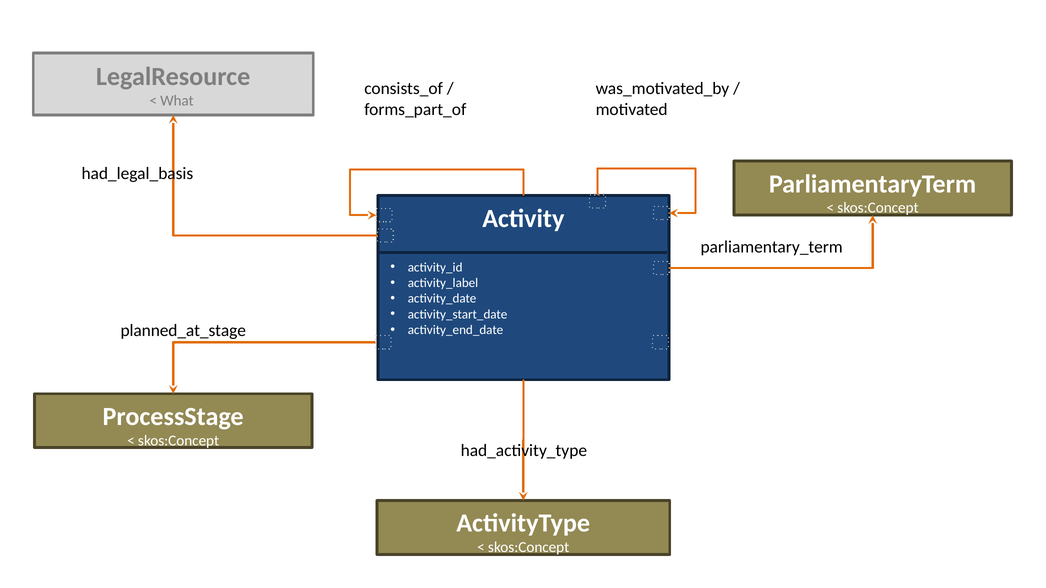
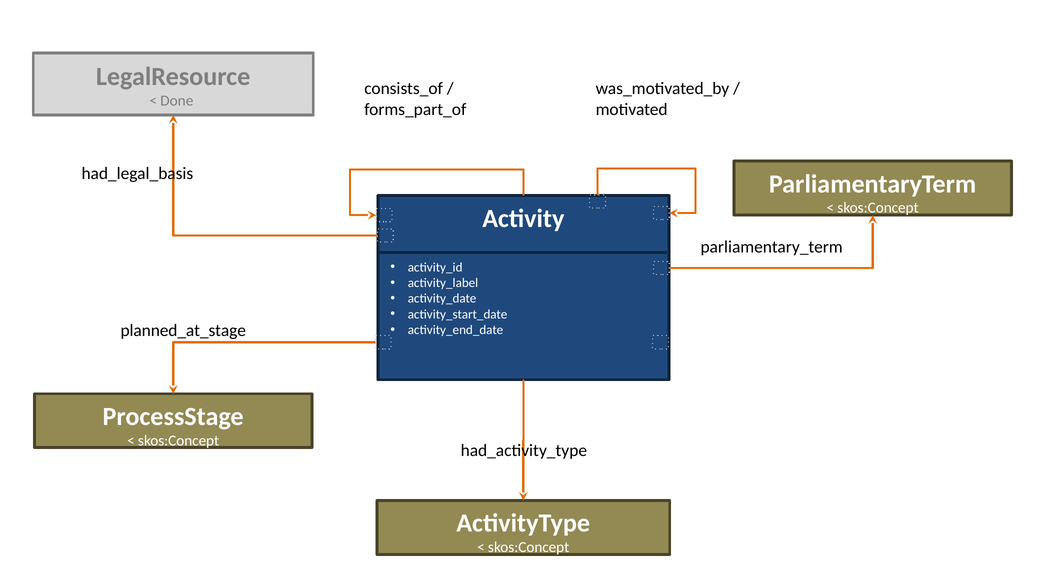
What: What -> Done (177, 101)
